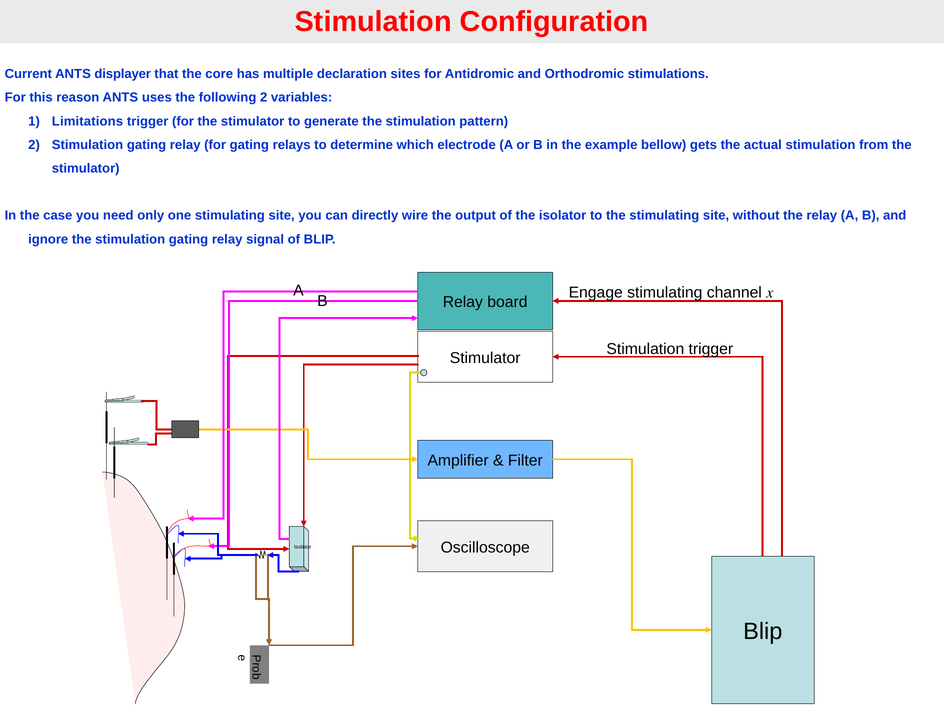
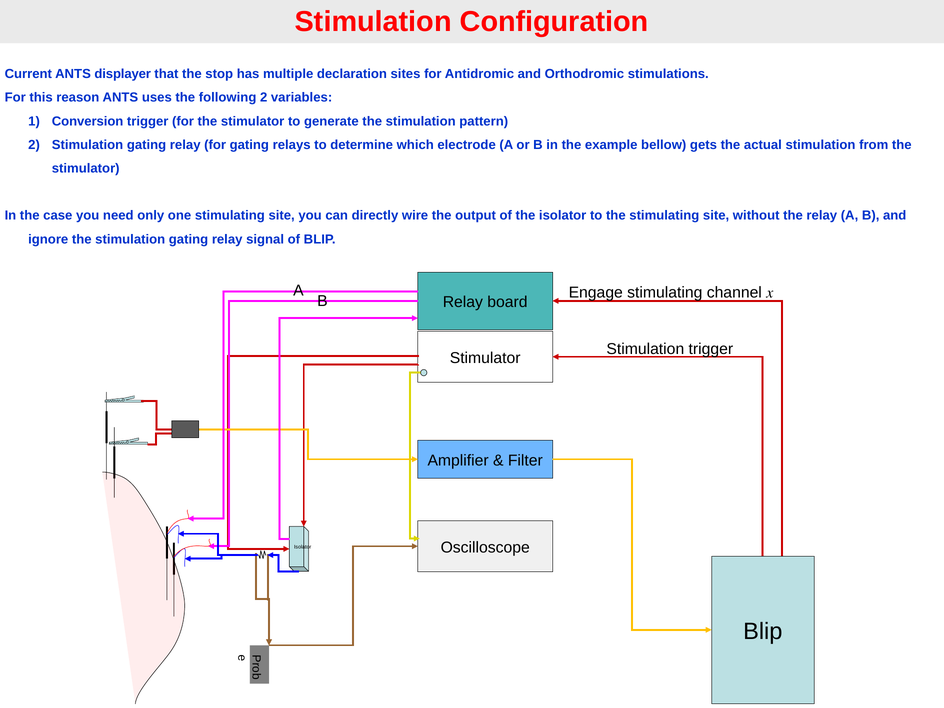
core: core -> stop (219, 74)
Limitations: Limitations -> Conversion (88, 121)
